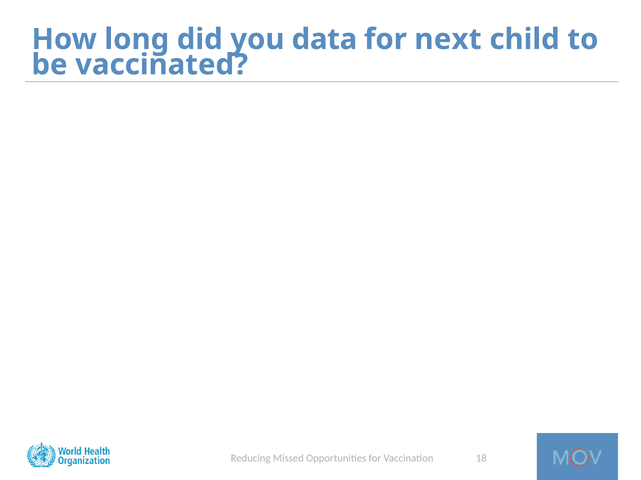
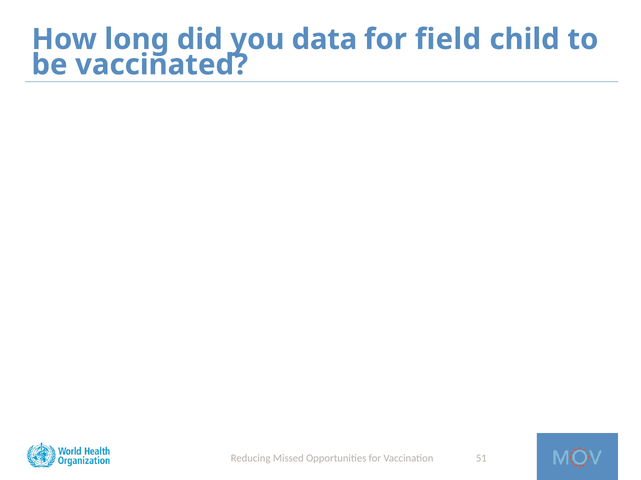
next: next -> field (448, 39)
18: 18 -> 51 (481, 459)
